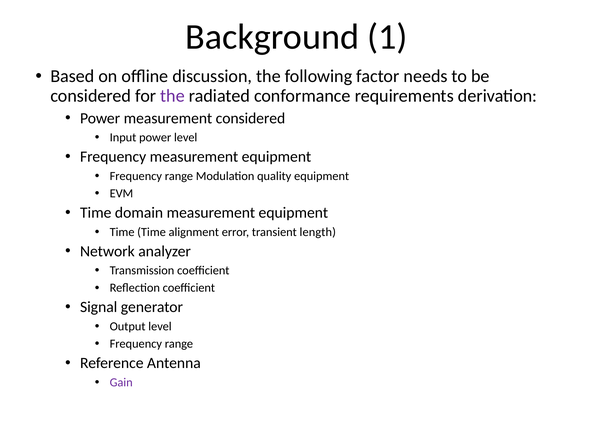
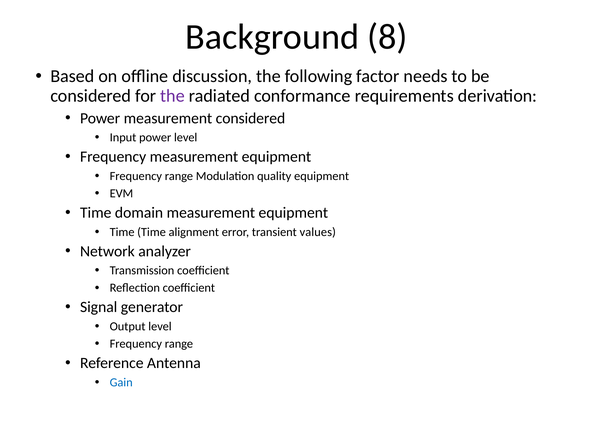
1: 1 -> 8 (387, 37)
length: length -> values (318, 232)
Gain colour: purple -> blue (121, 382)
